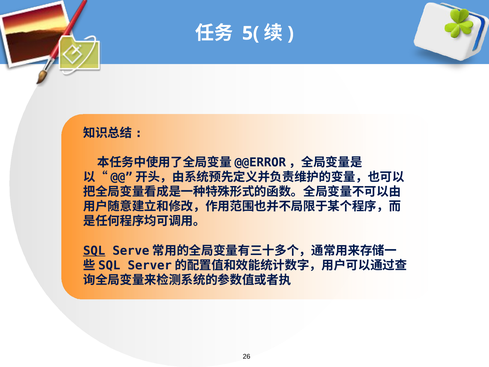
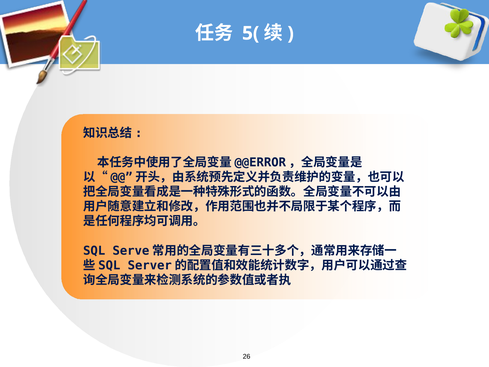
SQL underline: present -> none (94, 250)
